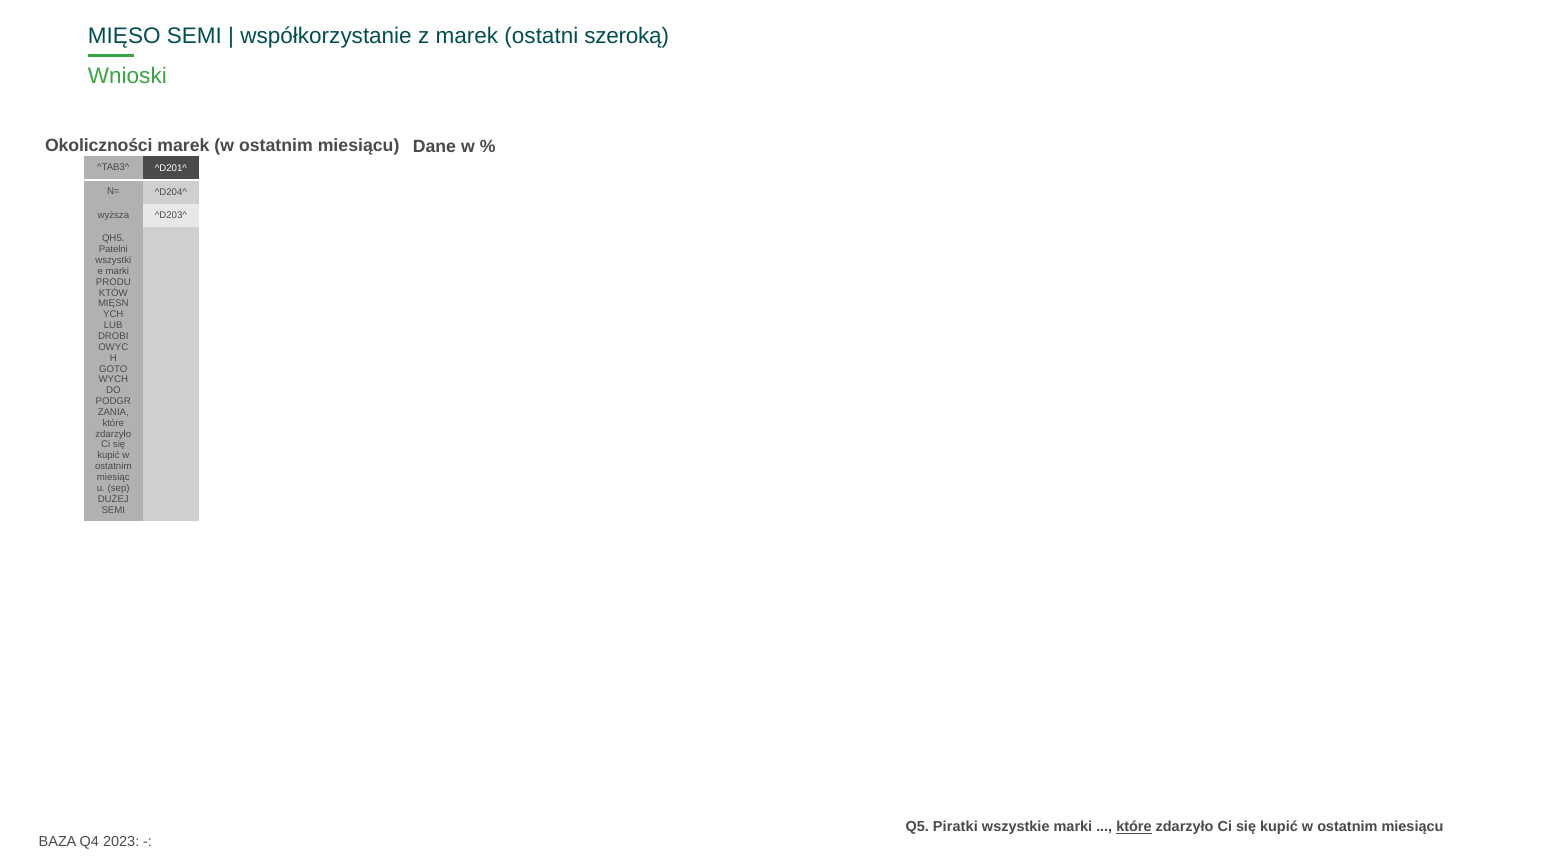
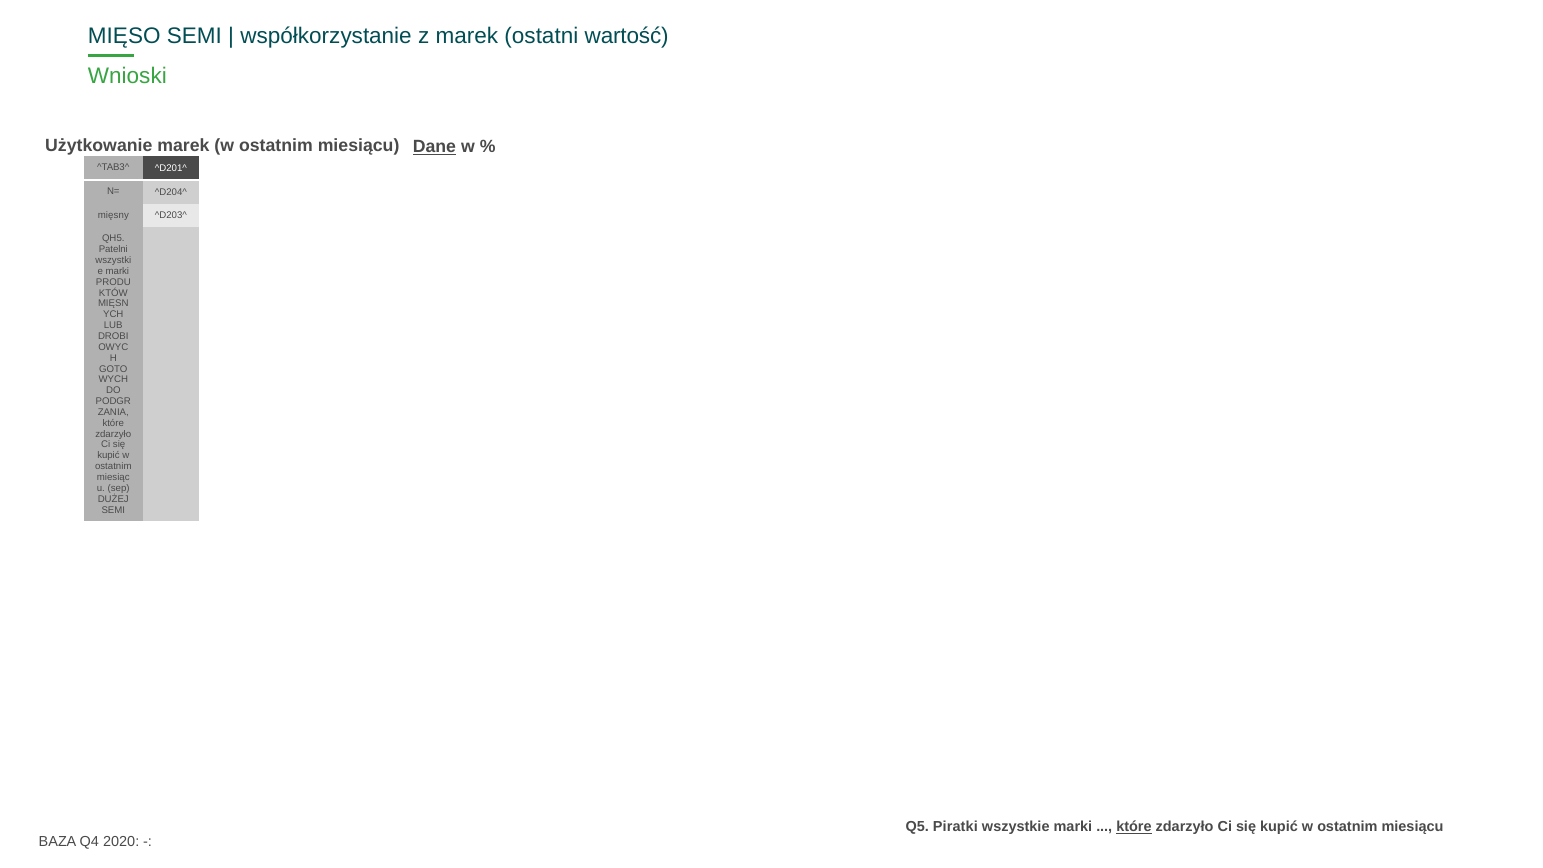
szeroką: szeroką -> wartość (627, 36)
Okoliczności: Okoliczności -> Użytkowanie (99, 145)
Dane underline: none -> present (434, 147)
wyższa: wyższa -> mięsny (113, 215)
2023: 2023 -> 2020 (121, 842)
